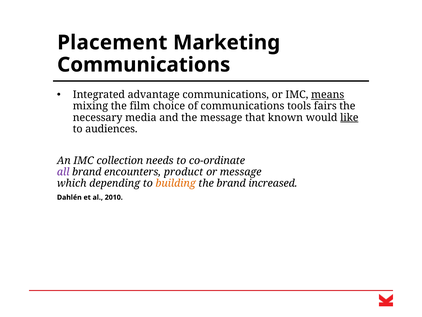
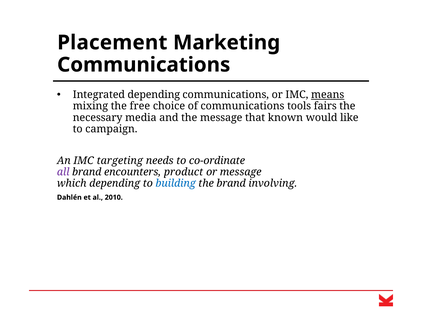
Integrated advantage: advantage -> depending (154, 95)
film: film -> free (140, 106)
like underline: present -> none (349, 117)
audiences: audiences -> campaign (111, 129)
collection: collection -> targeting (120, 160)
building colour: orange -> blue (176, 183)
increased: increased -> involving (273, 183)
